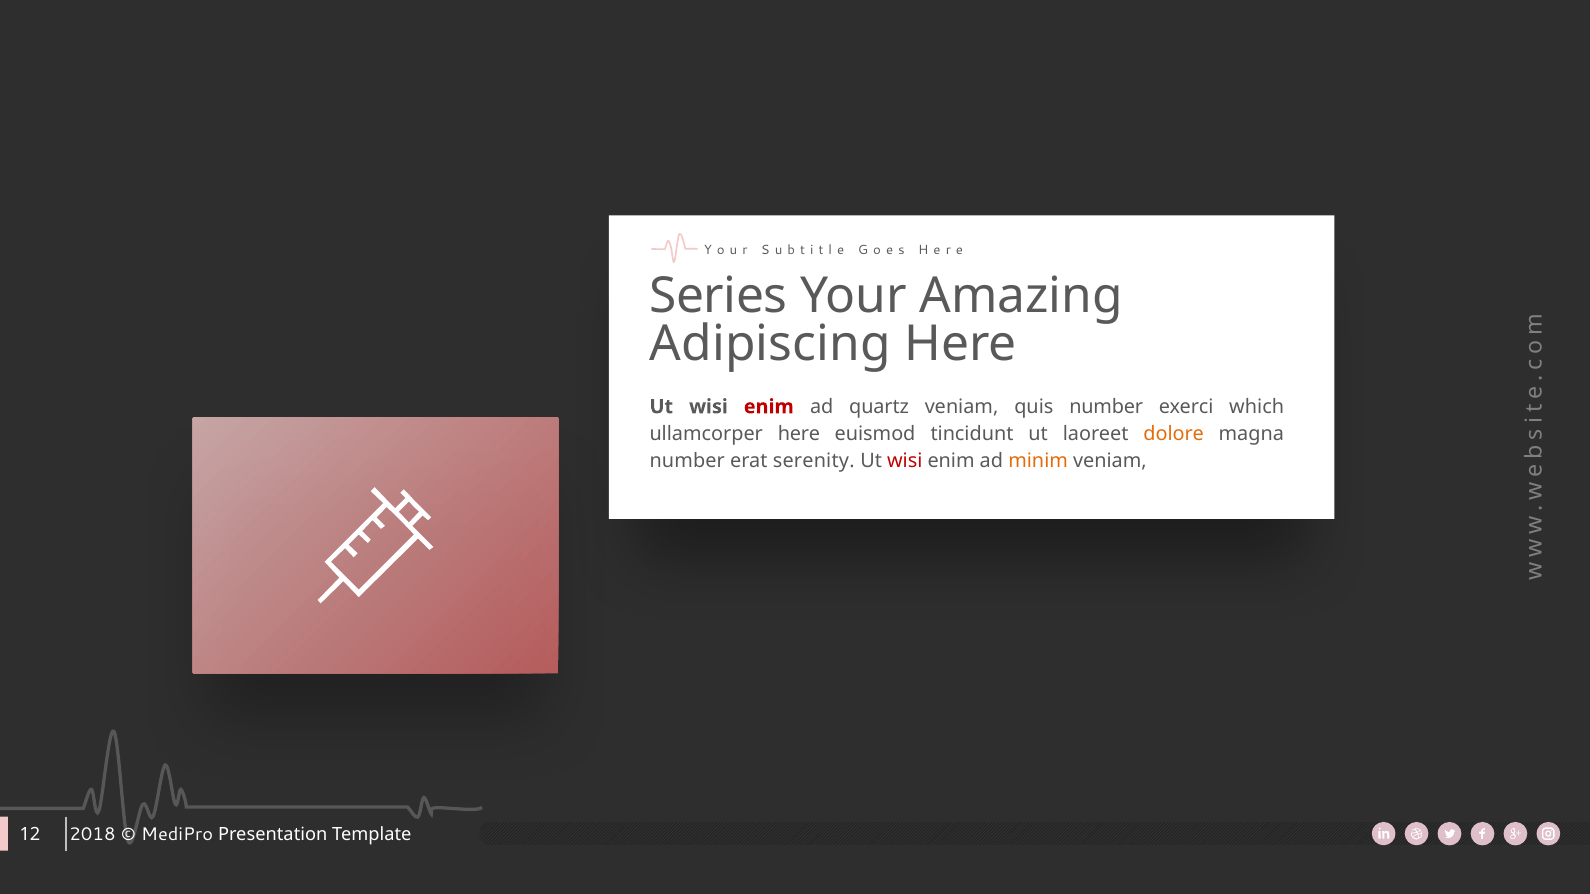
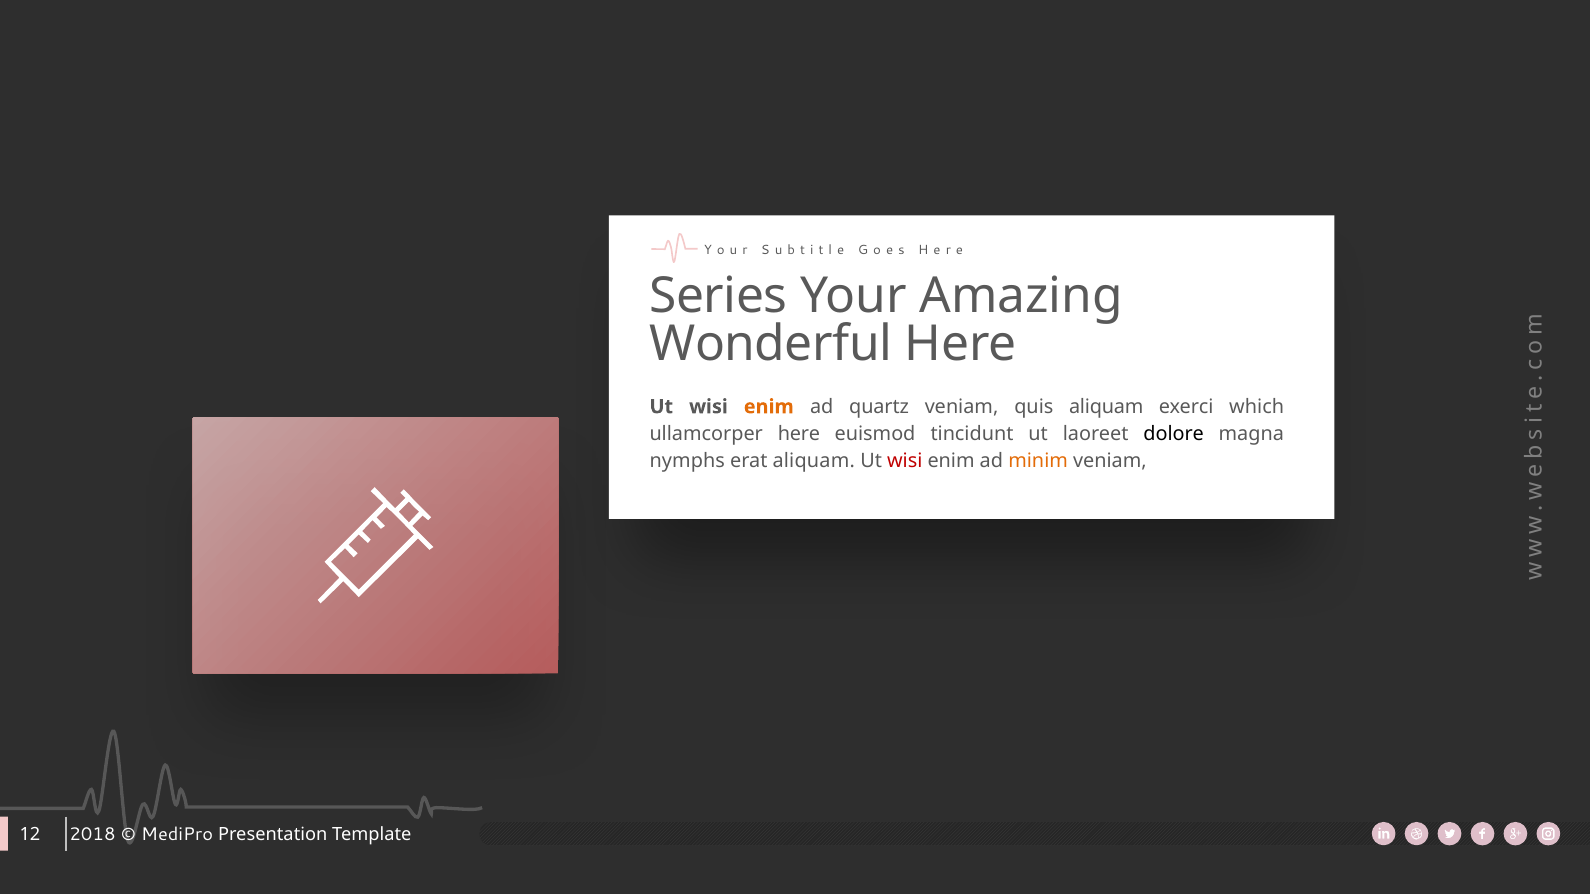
Adipiscing: Adipiscing -> Wonderful (771, 344)
enim colour: red -> orange (769, 407)
quis number: number -> aliquam (1106, 407)
dolore colour: orange -> black (1174, 434)
number: number -> nymphs (687, 461)
erat serenity: serenity -> aliquam (814, 461)
